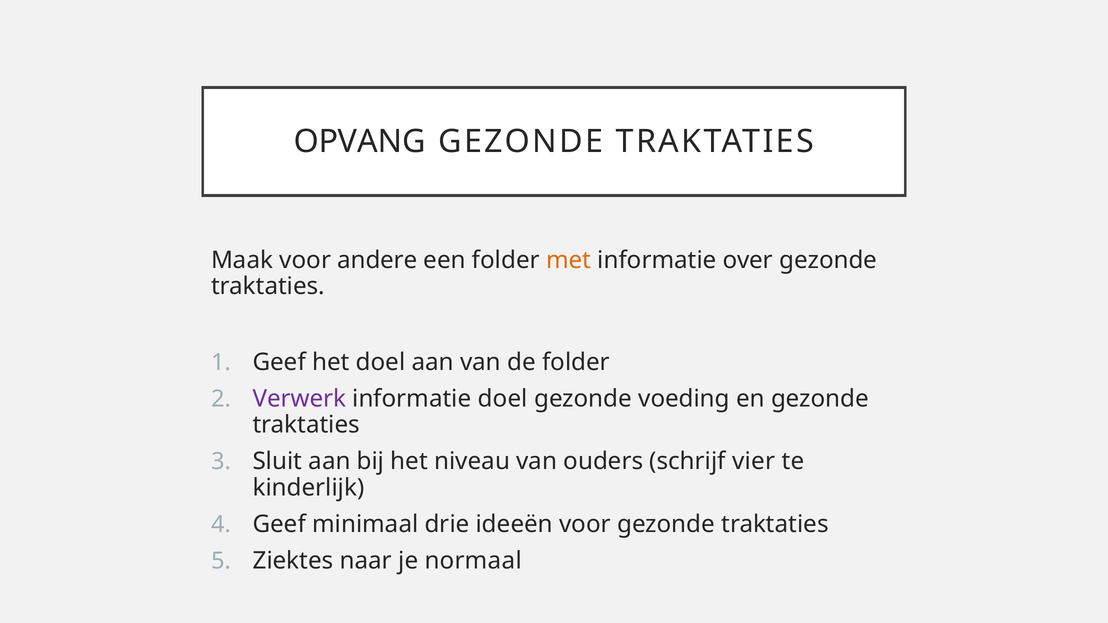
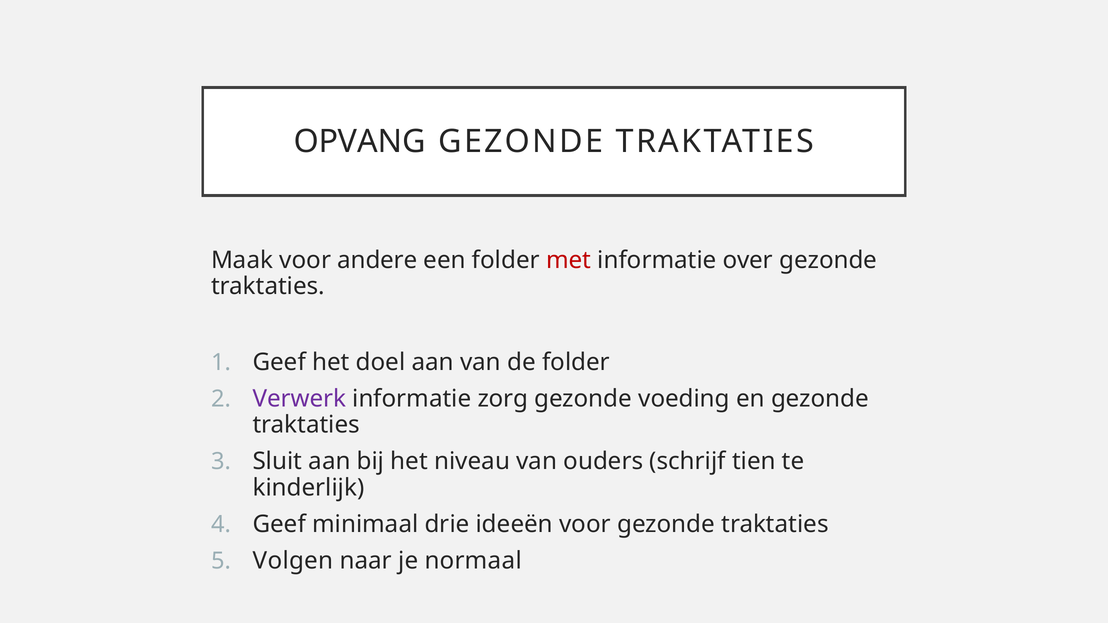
met colour: orange -> red (569, 260)
informatie doel: doel -> zorg (503, 399)
vier: vier -> tien (754, 462)
Ziektes: Ziektes -> Volgen (293, 561)
